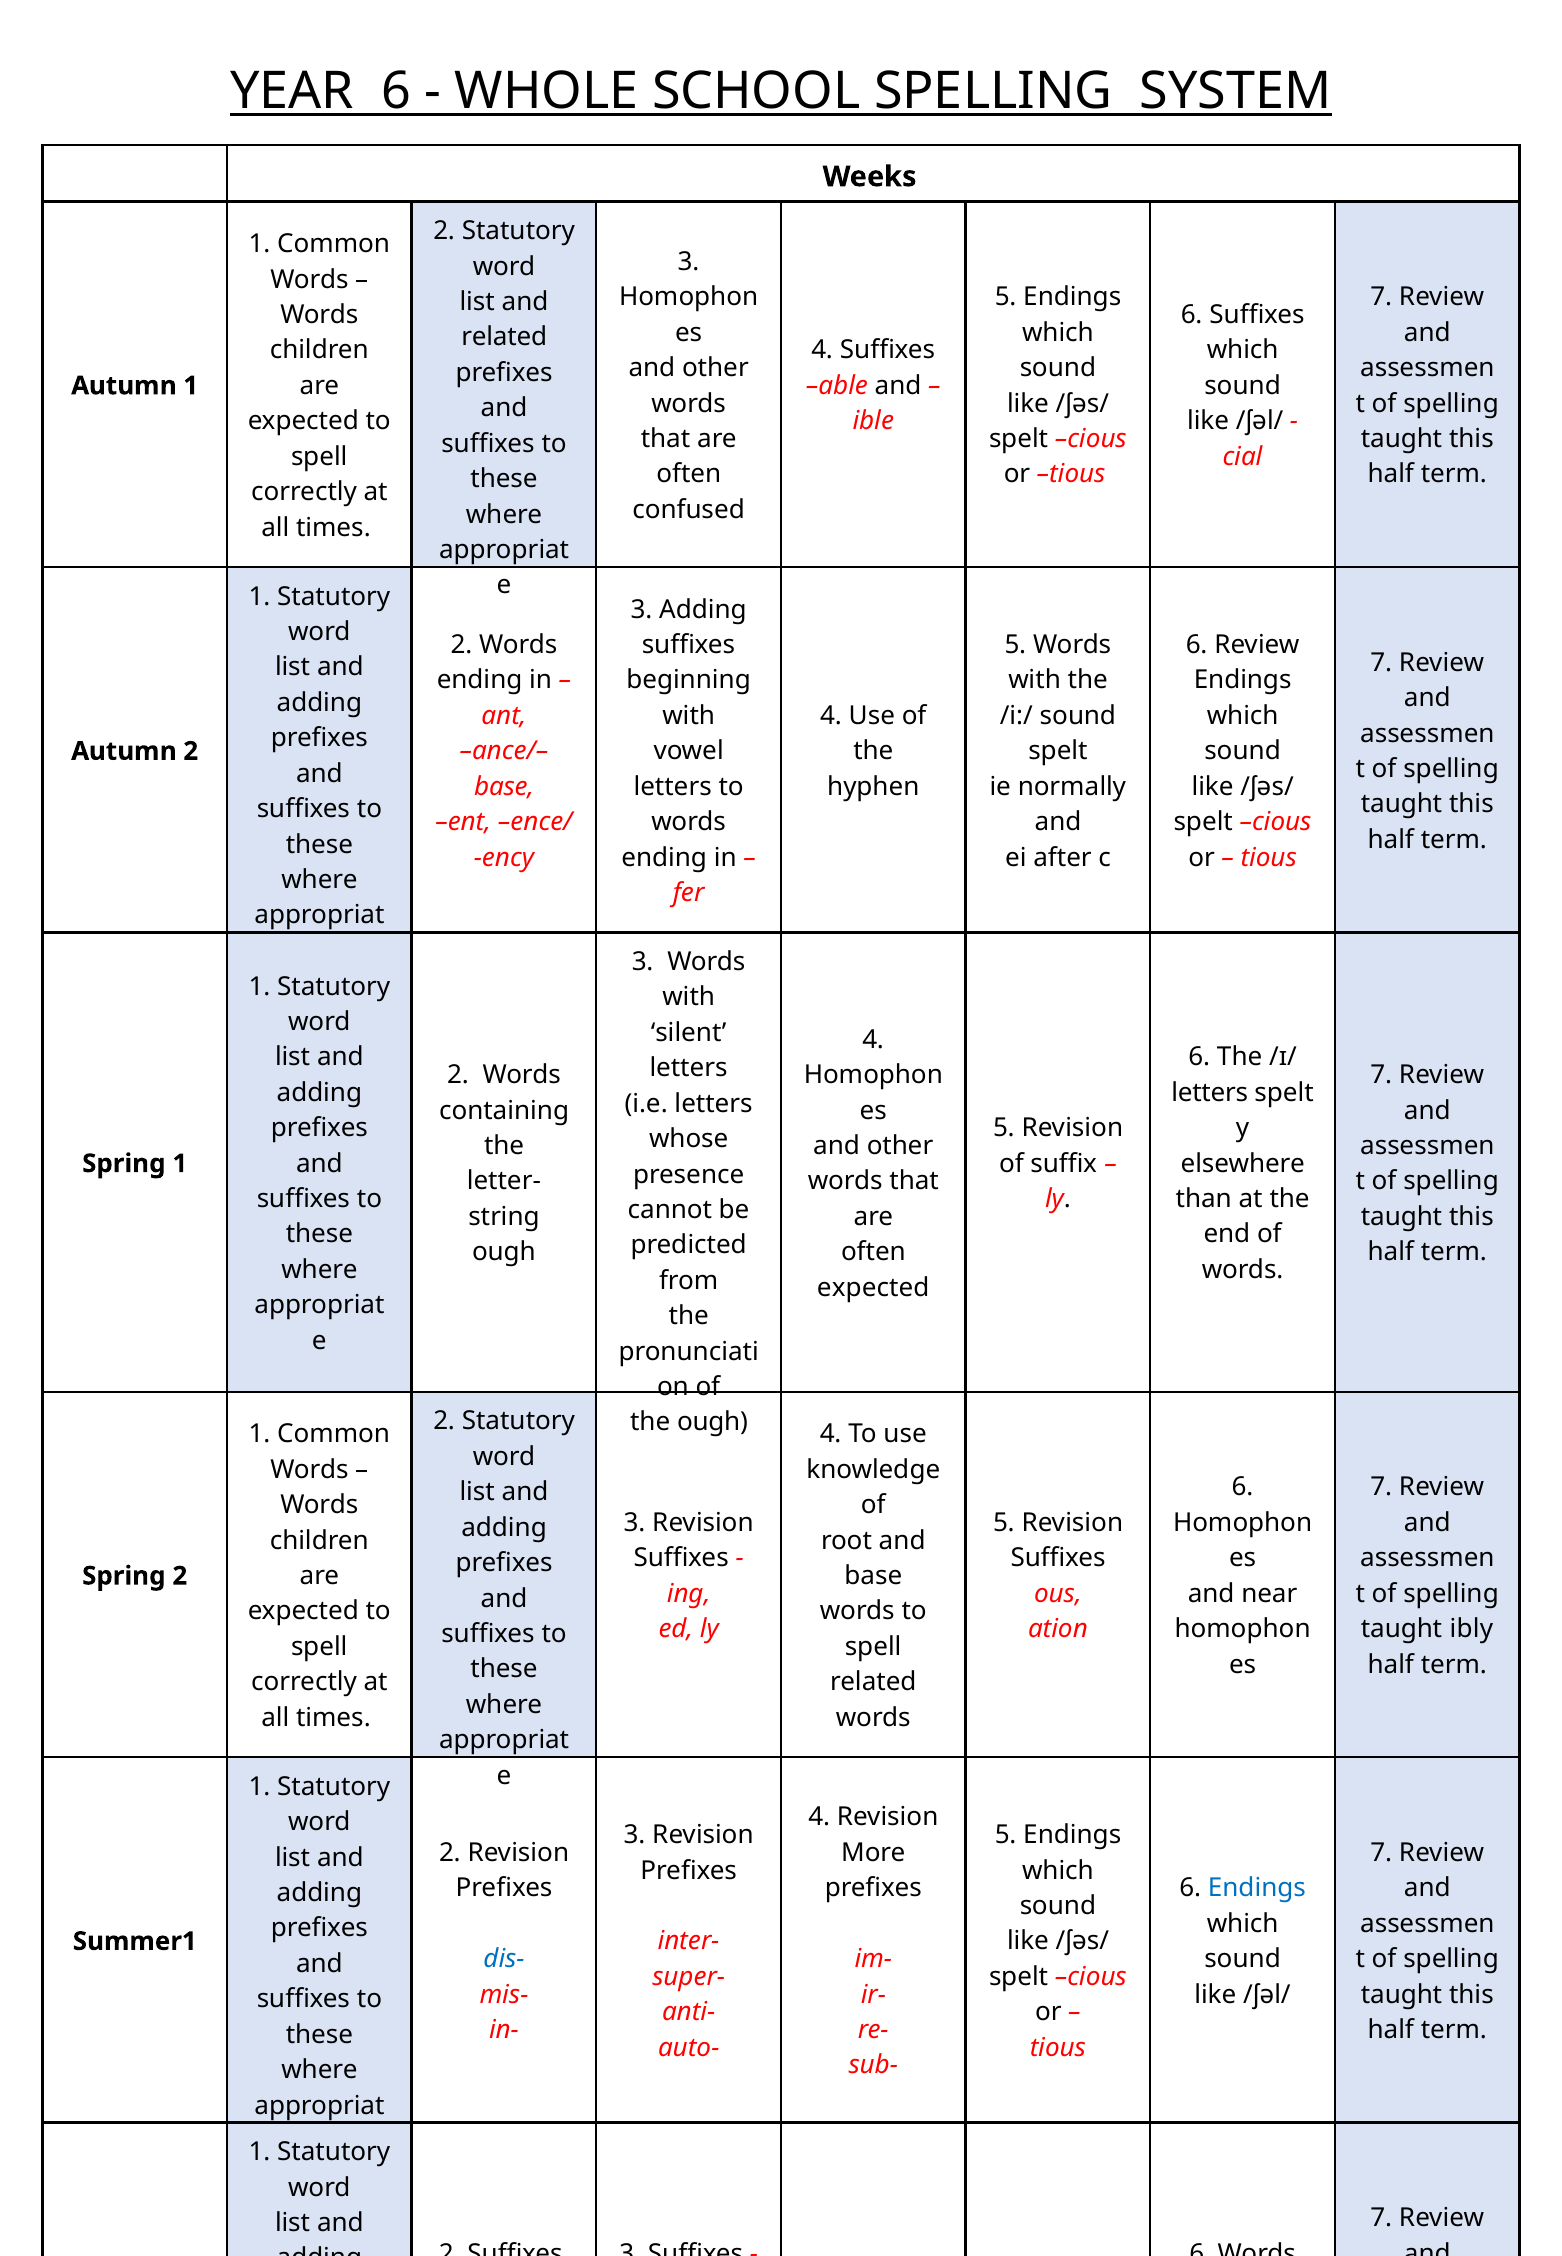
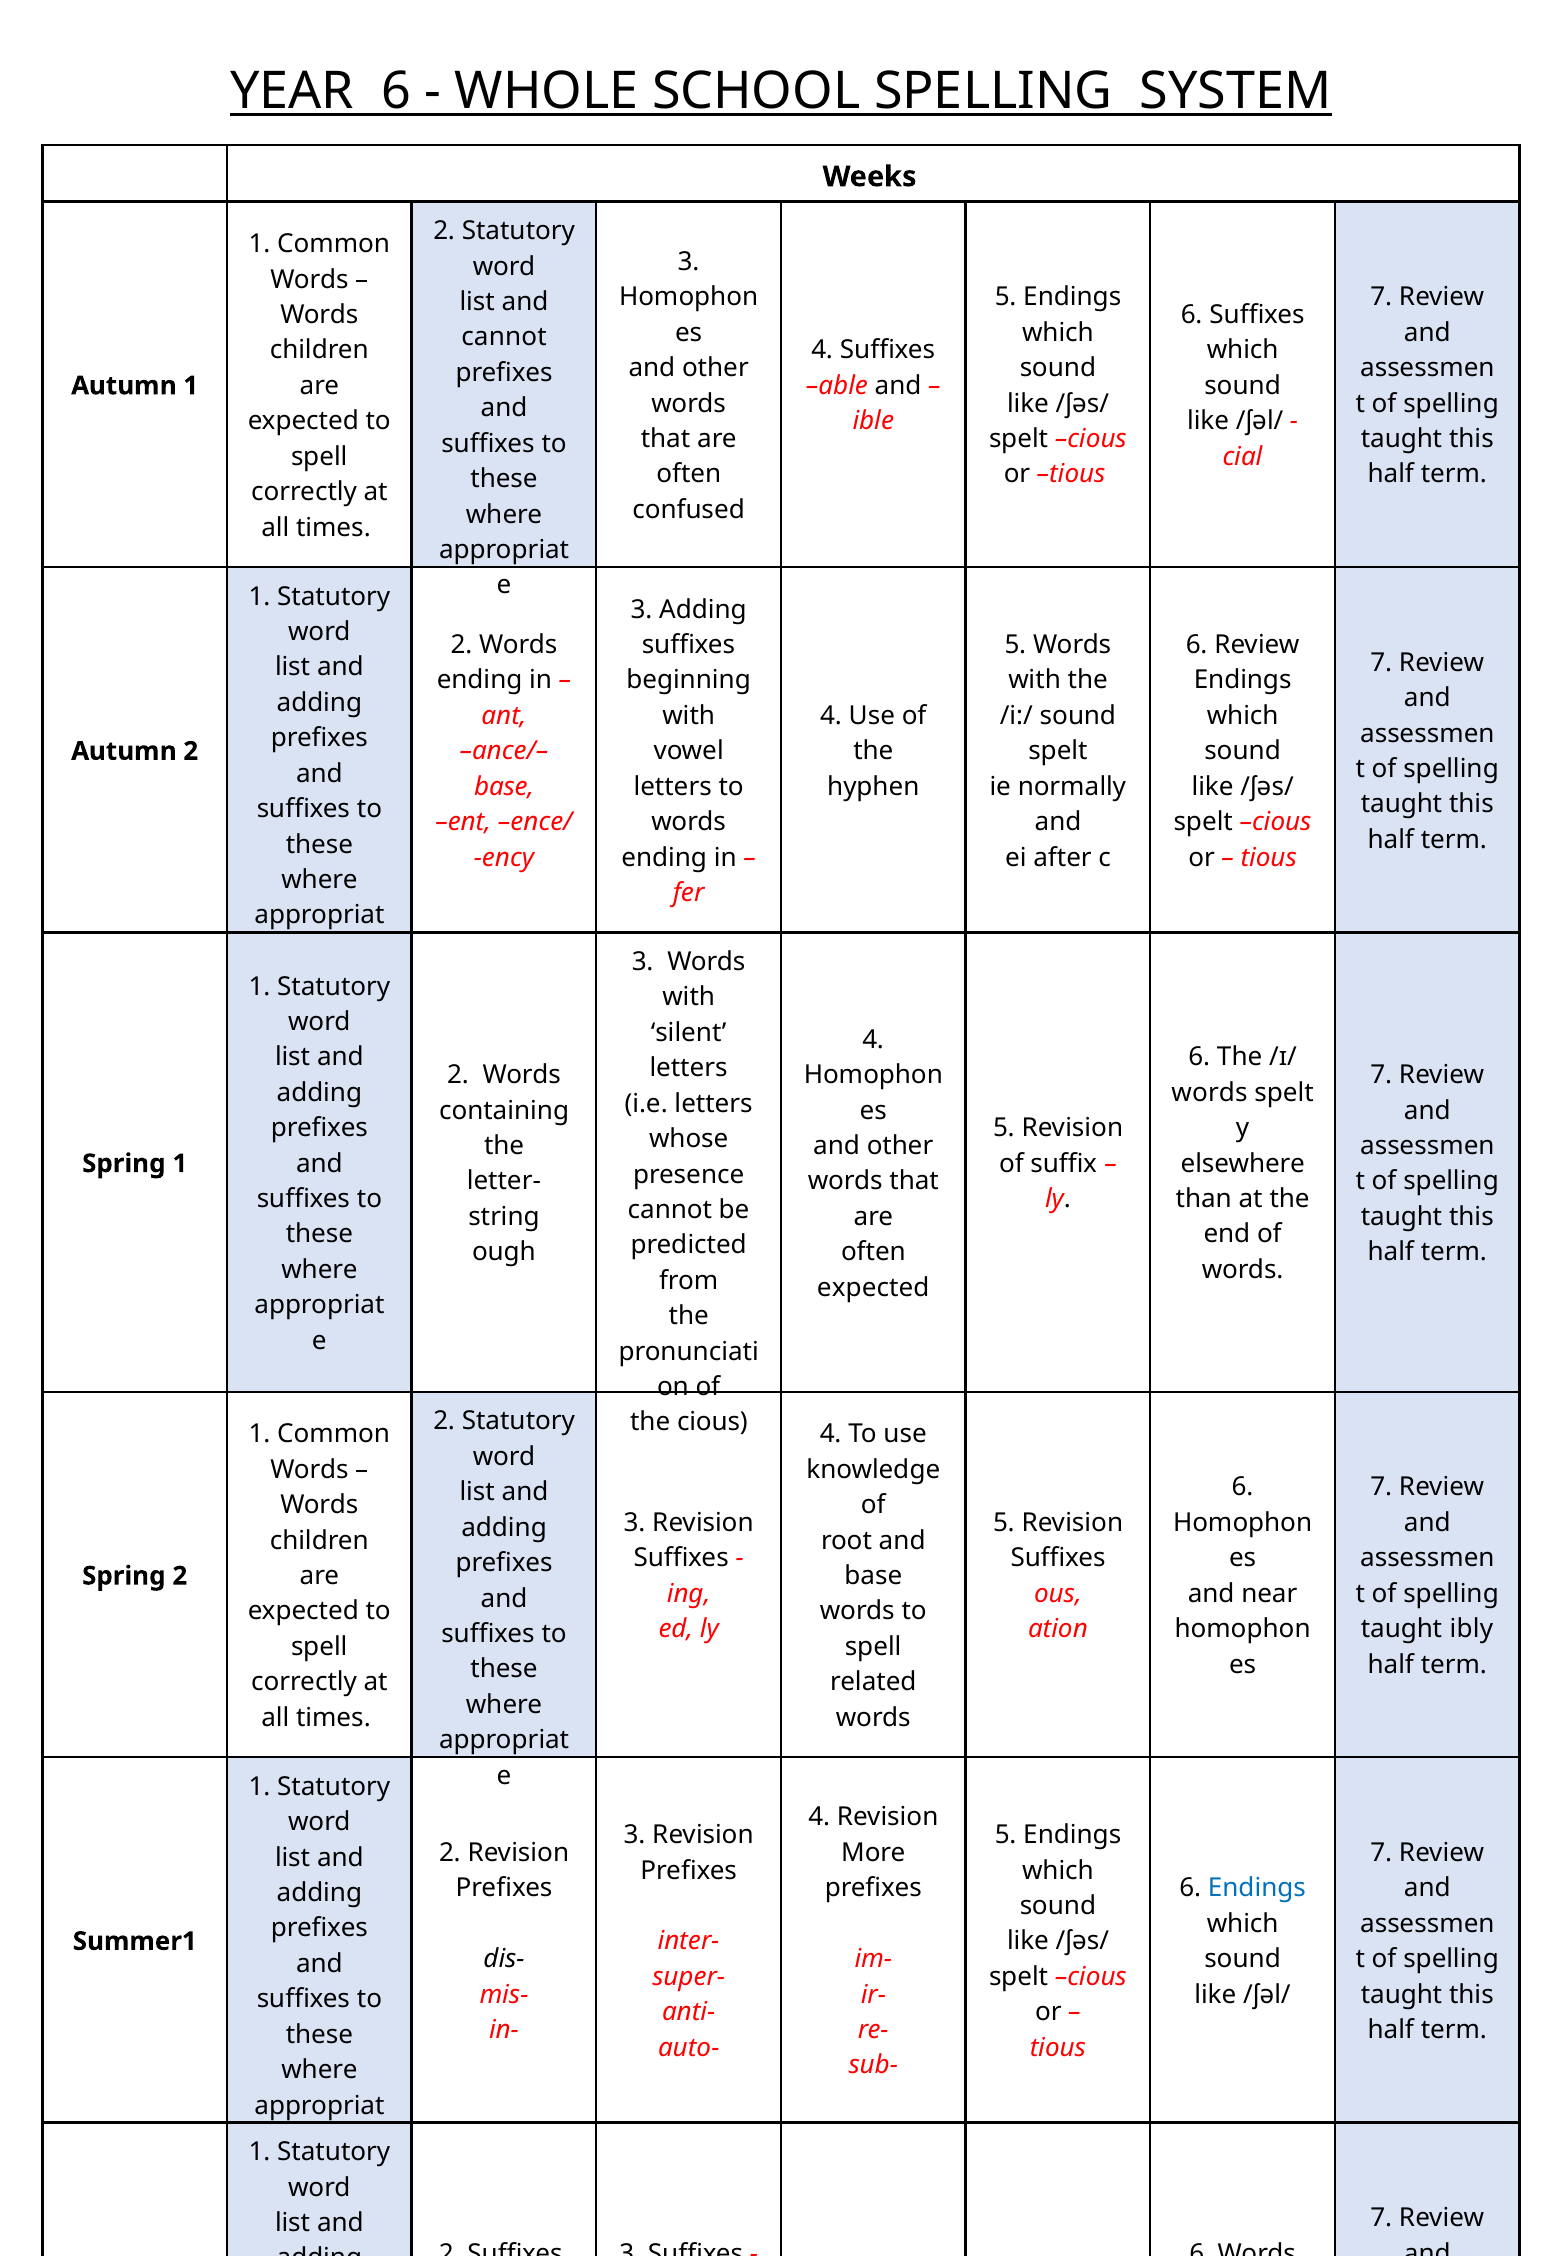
related: related -> cannot (504, 337)
letters: letters -> words (1210, 1093)
the ough: ough -> cious (712, 1423)
dis- colour: blue -> black (504, 1959)
